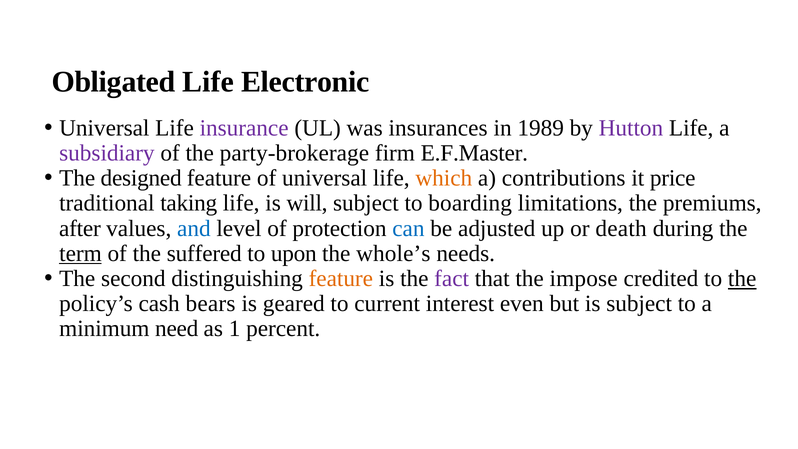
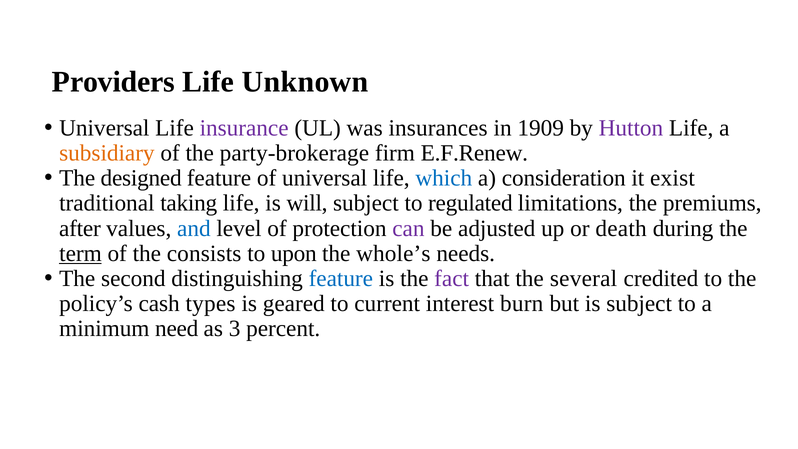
Obligated: Obligated -> Providers (113, 82)
Electronic: Electronic -> Unknown (305, 82)
1989: 1989 -> 1909 (541, 128)
subsidiary colour: purple -> orange (107, 153)
E.F.Master: E.F.Master -> E.F.Renew (474, 153)
which colour: orange -> blue (444, 178)
contributions: contributions -> consideration (564, 178)
price: price -> exist (672, 178)
boarding: boarding -> regulated (470, 203)
can colour: blue -> purple (408, 228)
suffered: suffered -> consists (204, 253)
feature colour: orange -> blue (341, 278)
impose: impose -> several (584, 278)
the underline: present -> none (742, 278)
bears: bears -> types (211, 304)
even: even -> burn (522, 304)
1: 1 -> 3 (235, 329)
